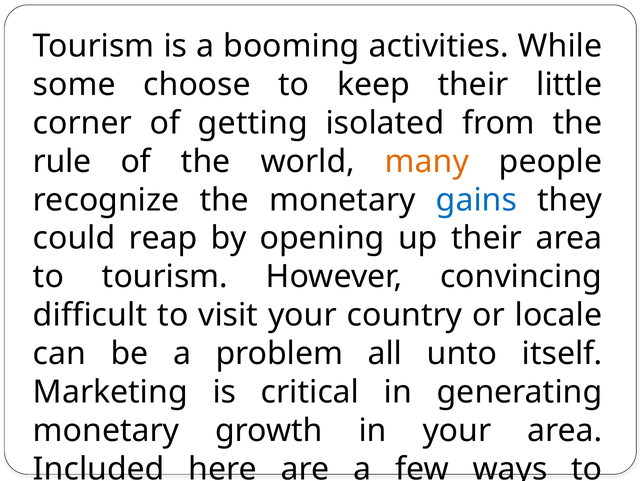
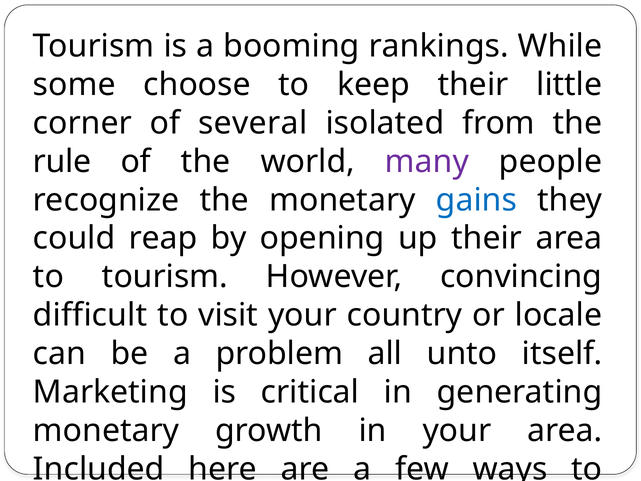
activities: activities -> rankings (439, 46)
getting: getting -> several (253, 123)
many colour: orange -> purple (427, 161)
